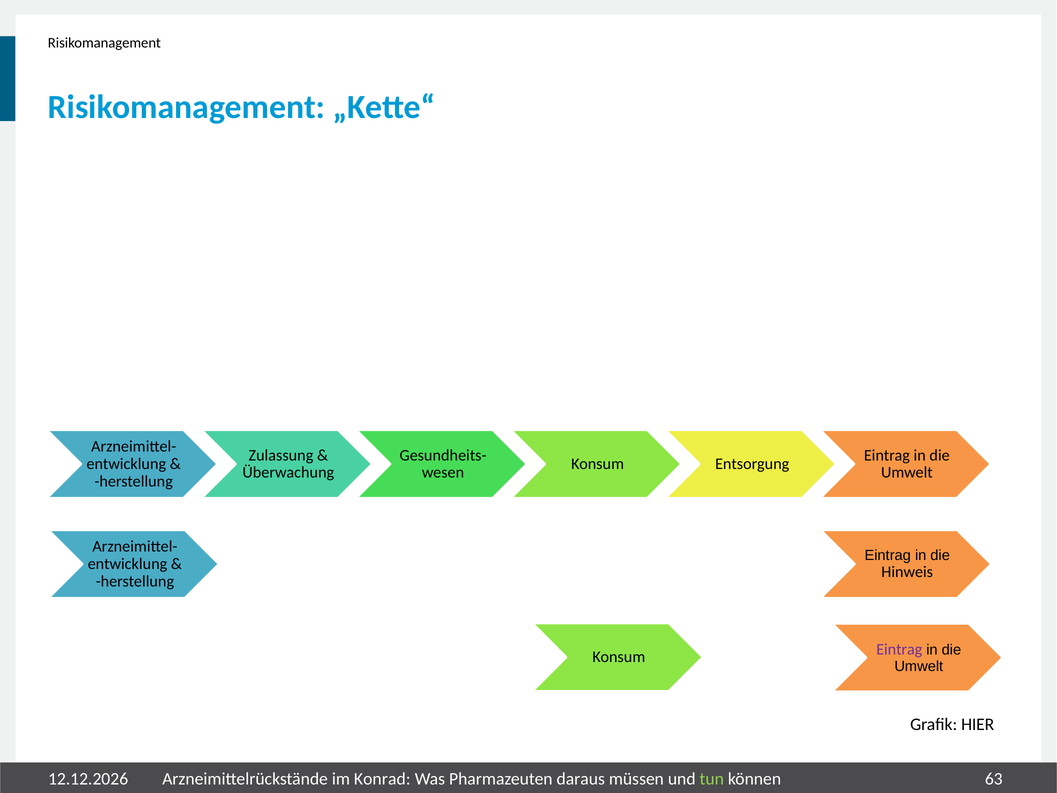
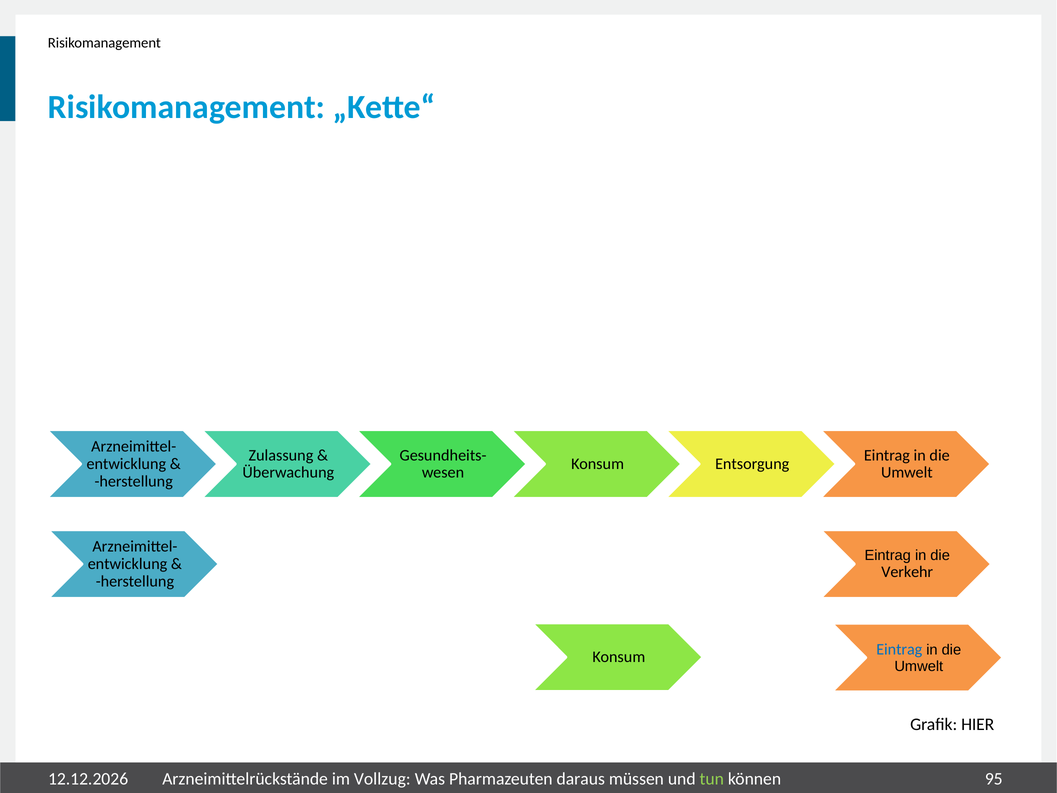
Hinweis: Hinweis -> Verkehr (907, 572)
Eintrag colour: purple -> blue (899, 649)
Konrad: Konrad -> Vollzug (382, 779)
63: 63 -> 95 (994, 779)
